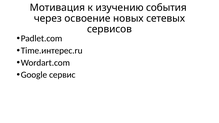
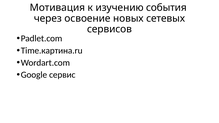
Time.интерес.ru: Time.интерес.ru -> Time.картина.ru (52, 51)
